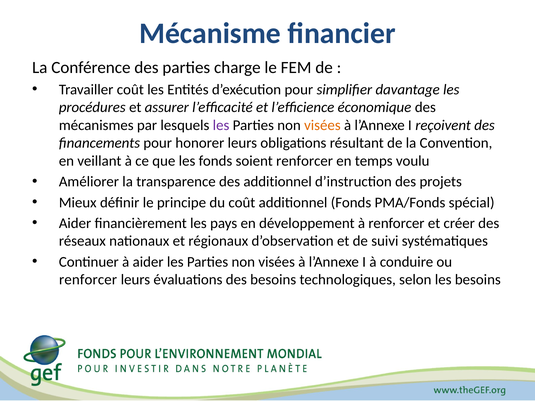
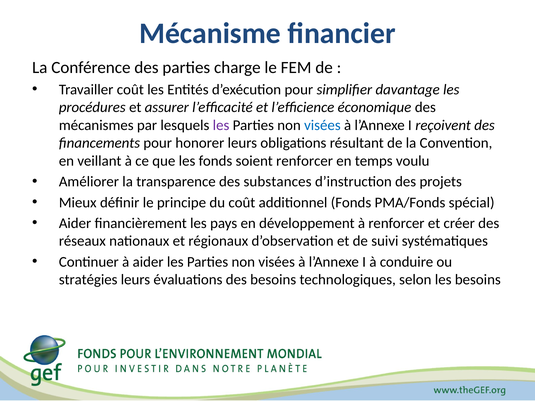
visées colour: orange -> blue (322, 125)
des additionnel: additionnel -> substances (278, 182)
renforcer: renforcer -> stratégies (88, 280)
